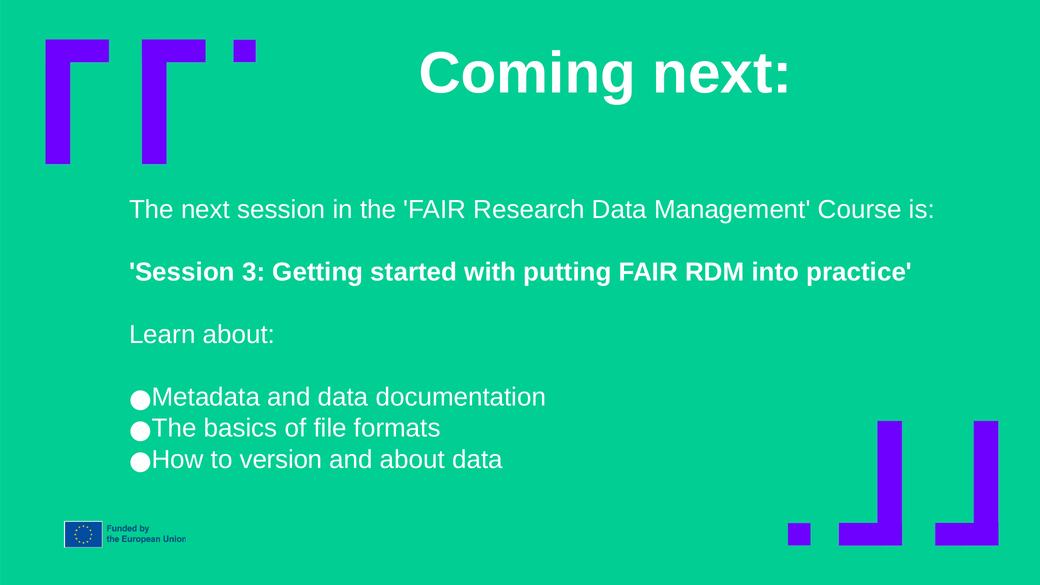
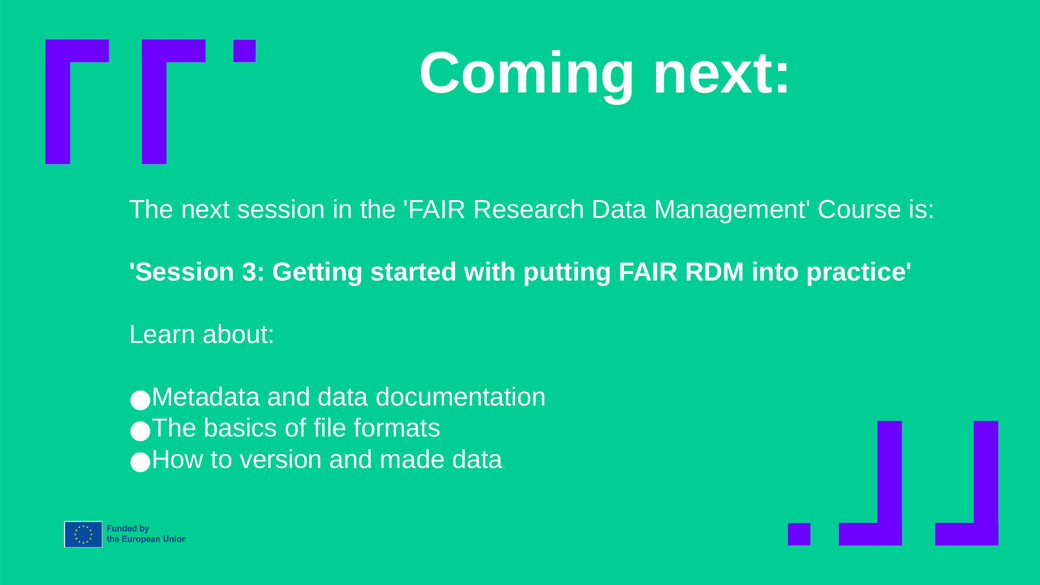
and about: about -> made (412, 460)
